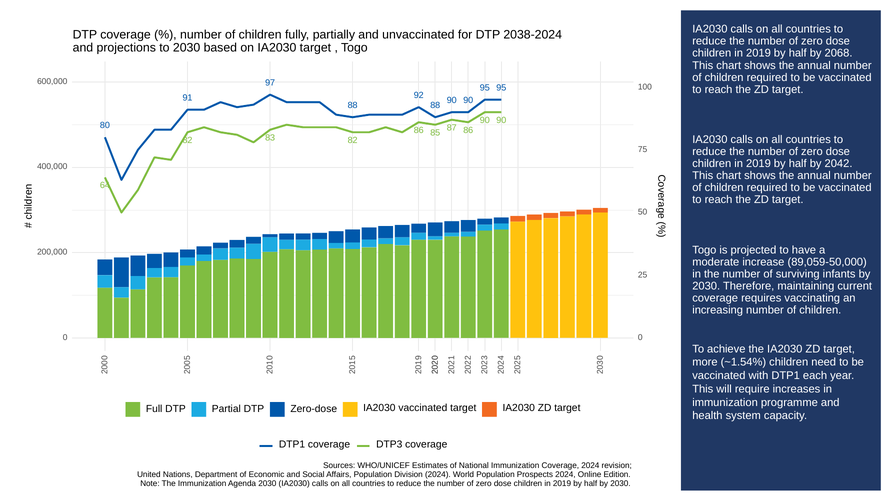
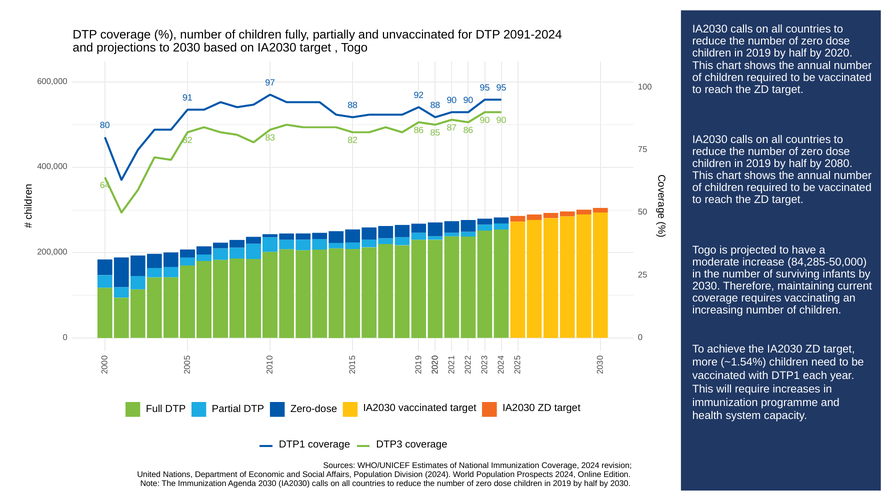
2038-2024: 2038-2024 -> 2091-2024 (533, 35)
2068: 2068 -> 2020 (839, 53)
2042: 2042 -> 2080 (839, 164)
89,059-50,000: 89,059-50,000 -> 84,285-50,000 (827, 263)
